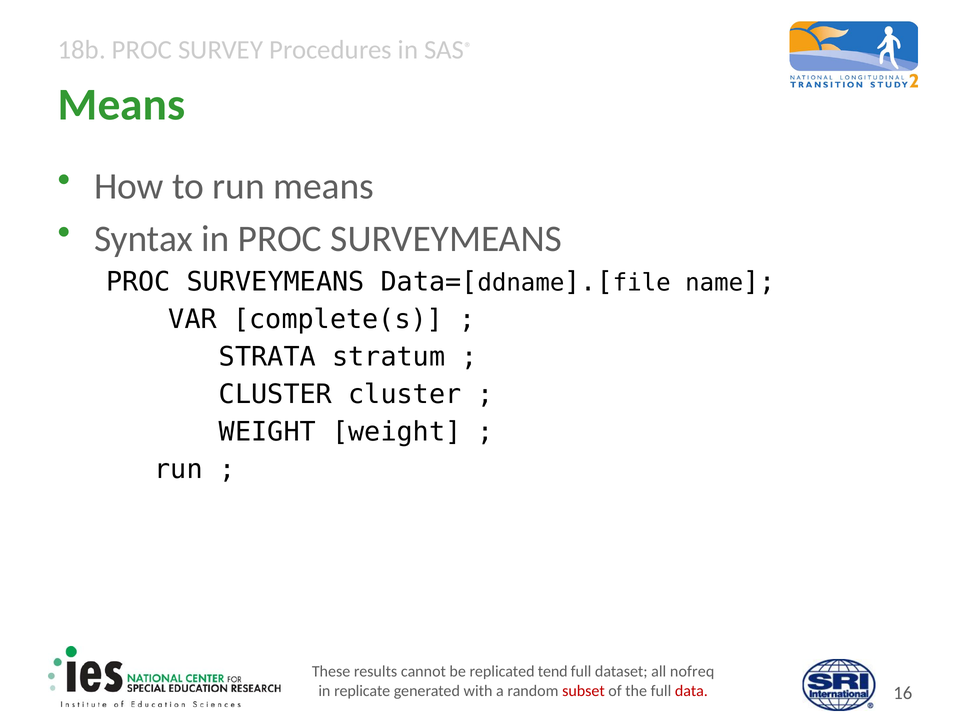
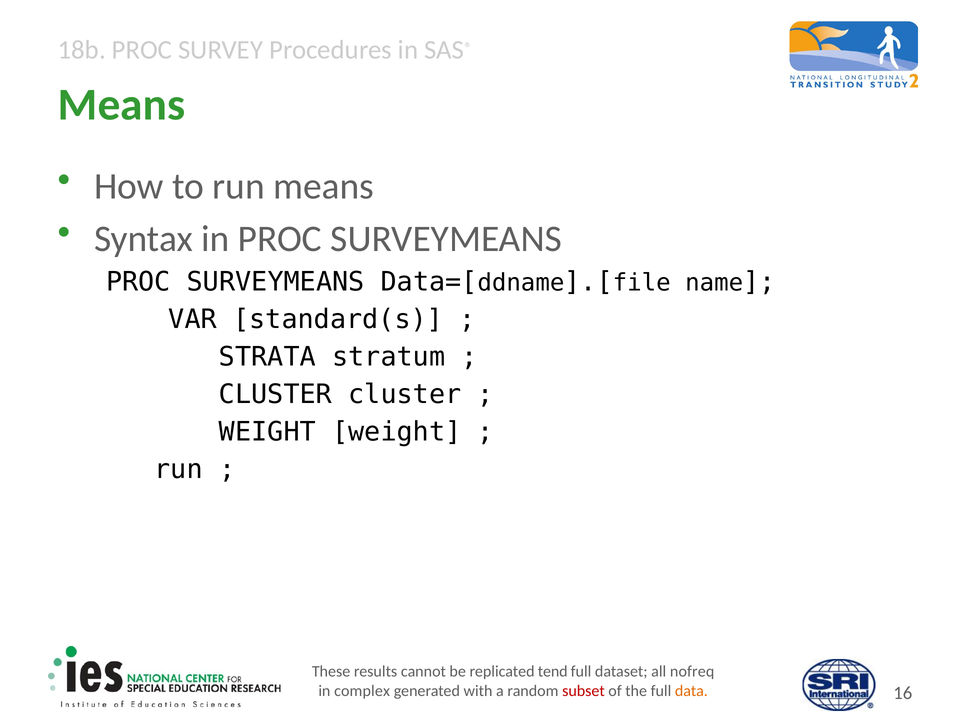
complete(s: complete(s -> standard(s (338, 320)
replicate: replicate -> complex (362, 691)
data colour: red -> orange (691, 691)
